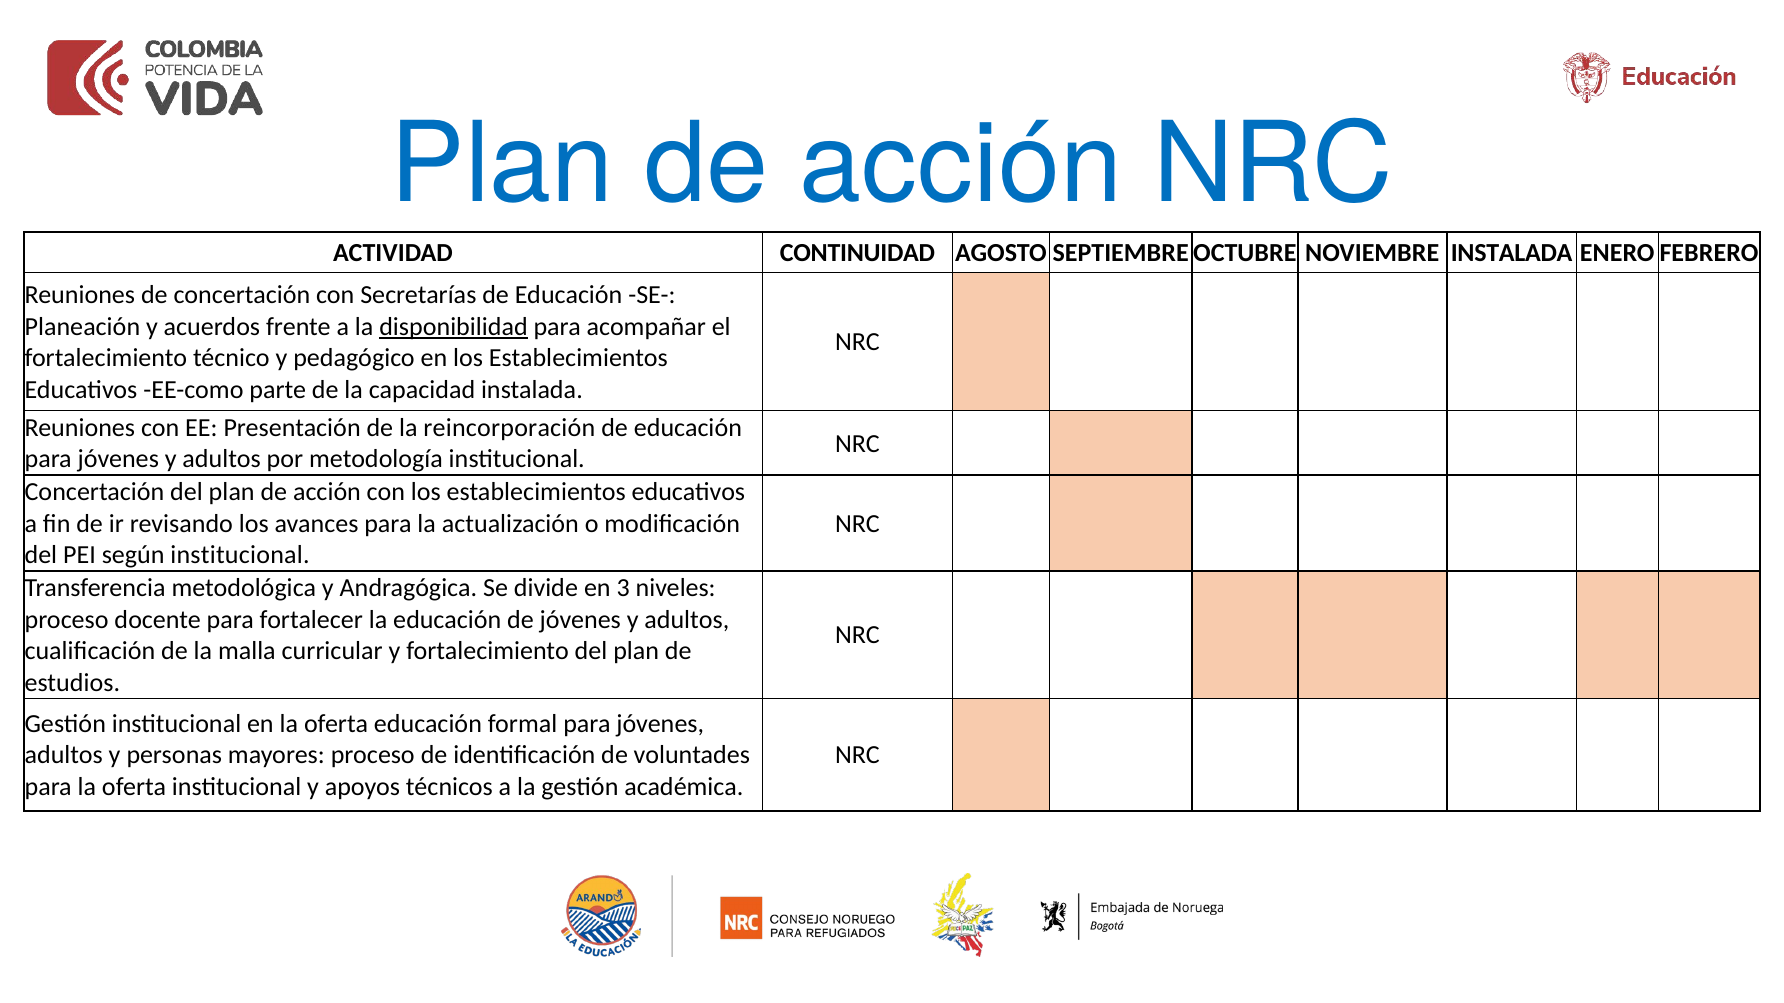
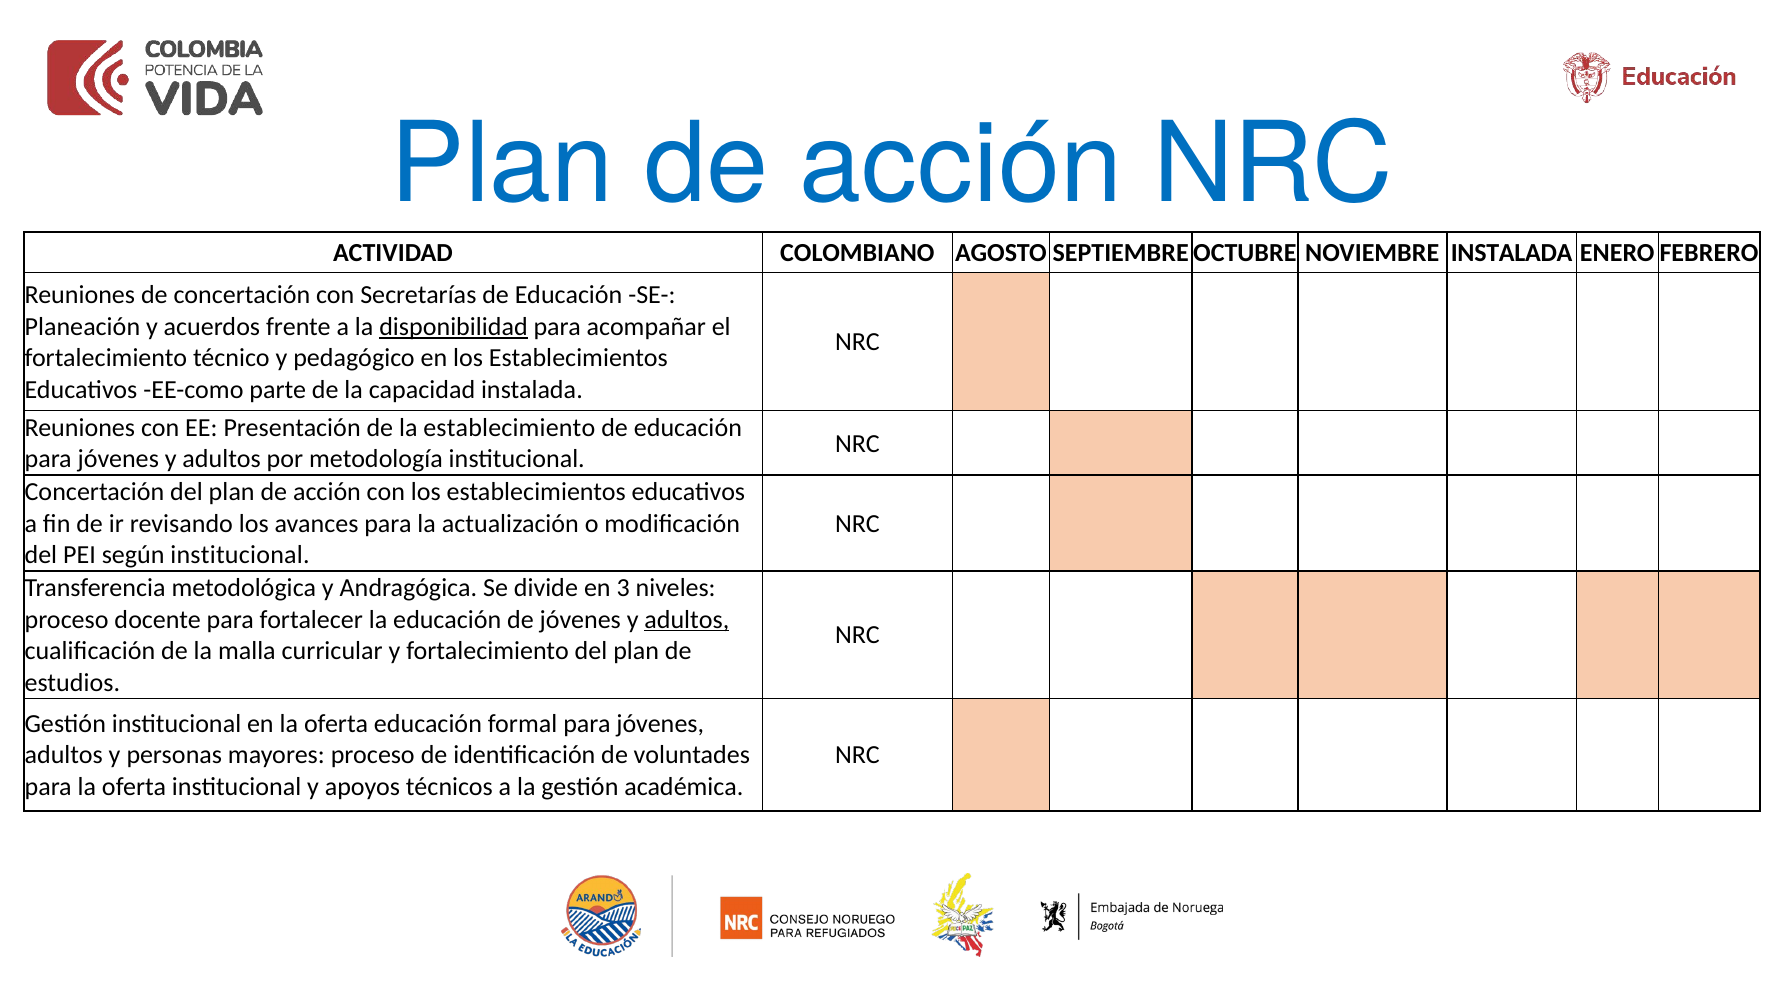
CONTINUIDAD: CONTINUIDAD -> COLOMBIANO (857, 253)
reincorporación: reincorporación -> establecimiento (509, 428)
adultos underline: none -> present (687, 620)
